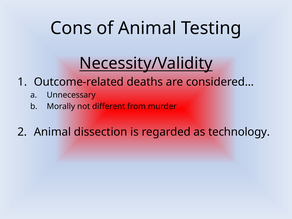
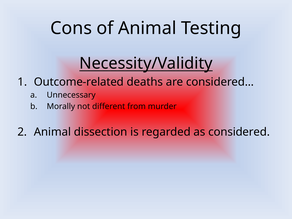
technology: technology -> considered (239, 132)
